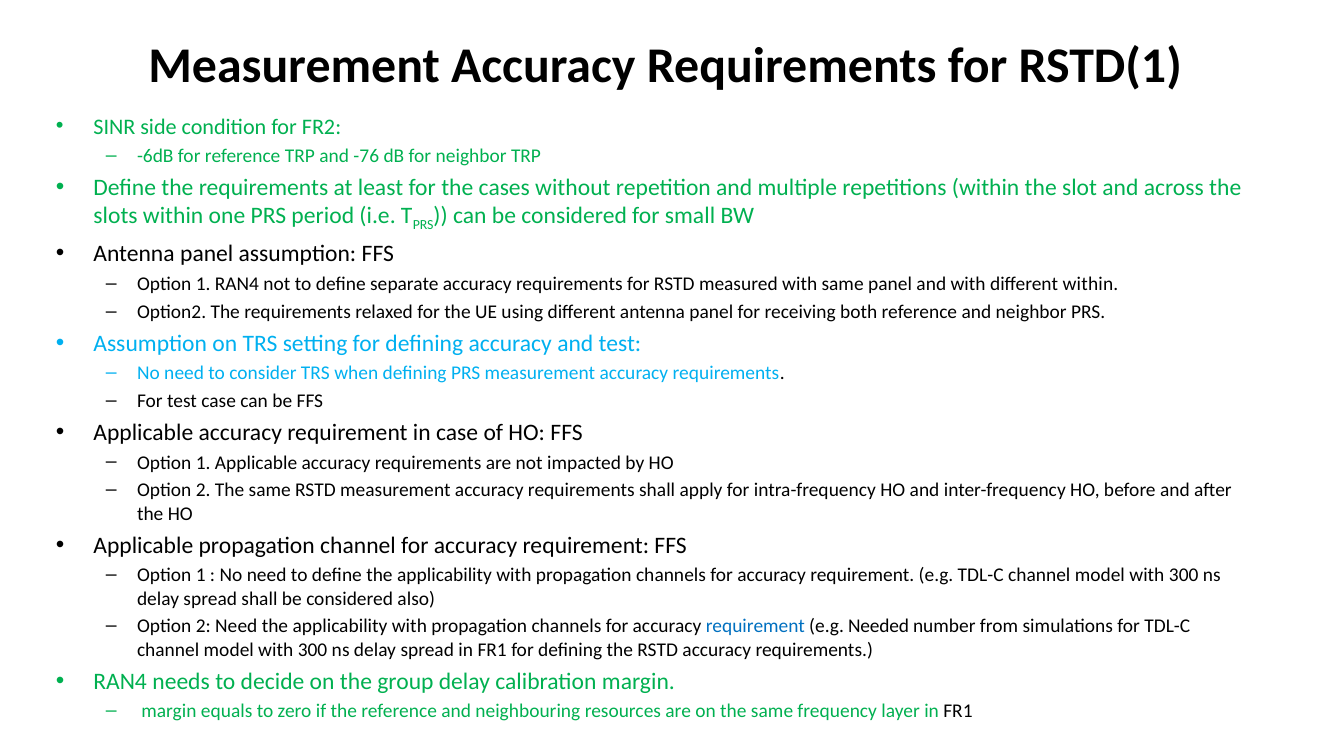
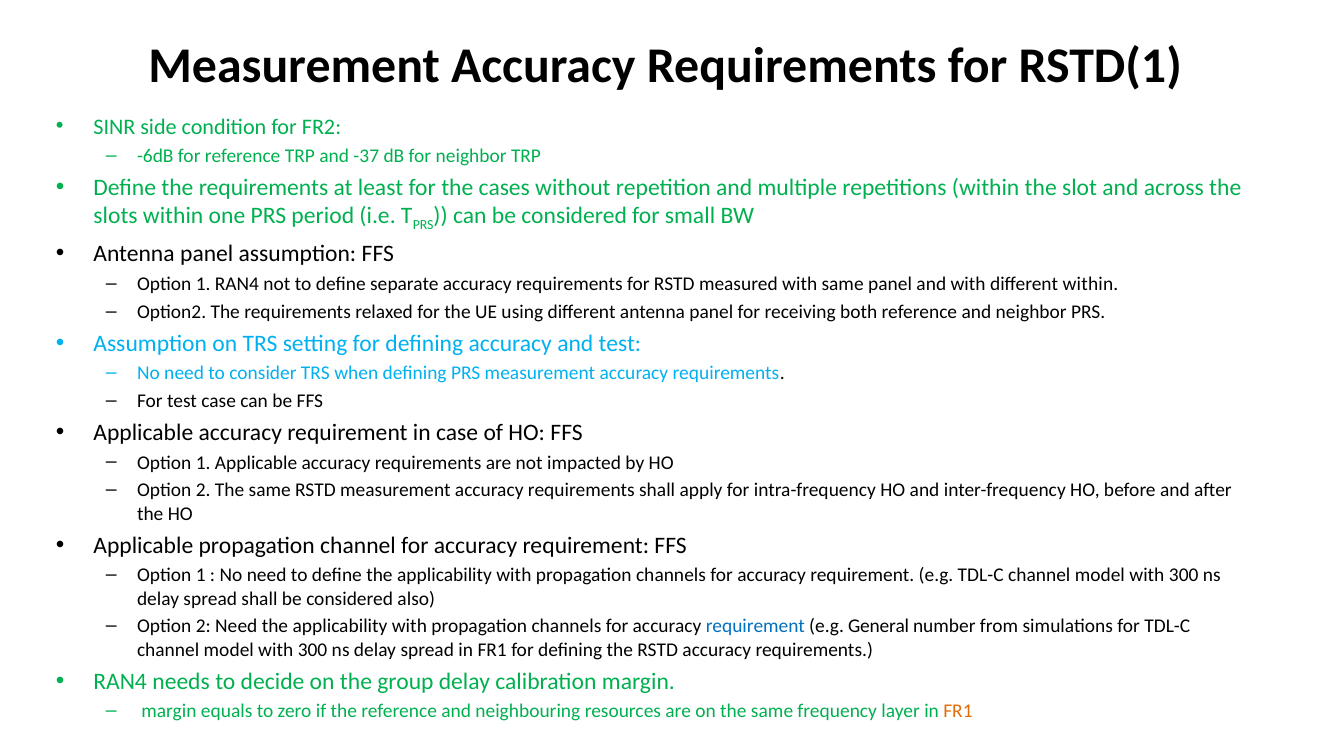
-76: -76 -> -37 (366, 156)
Needed: Needed -> General (879, 626)
FR1 colour: black -> orange (958, 711)
